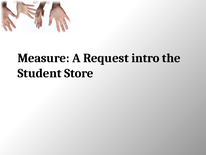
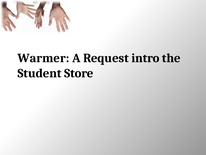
Measure: Measure -> Warmer (43, 58)
